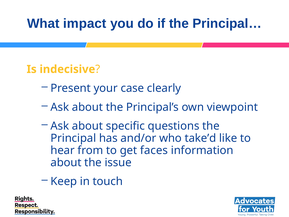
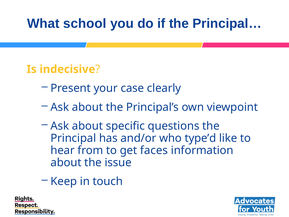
impact: impact -> school (85, 23)
take’d: take’d -> type’d (200, 138)
